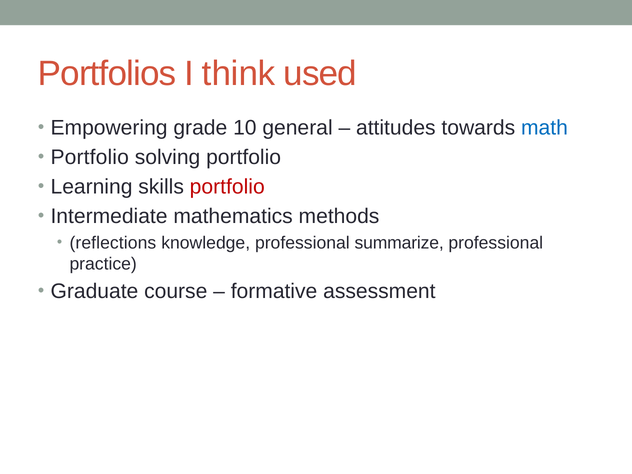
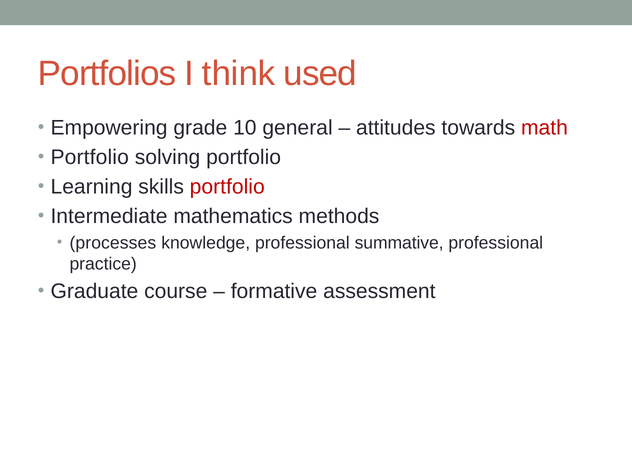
math colour: blue -> red (544, 128)
reflections: reflections -> processes (113, 243)
summarize: summarize -> summative (399, 243)
